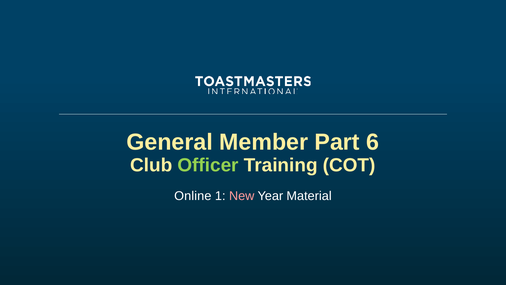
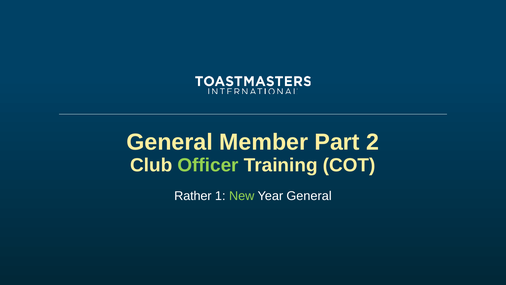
6: 6 -> 2 (373, 142)
Online: Online -> Rather (193, 196)
New colour: pink -> light green (242, 196)
Year Material: Material -> General (309, 196)
